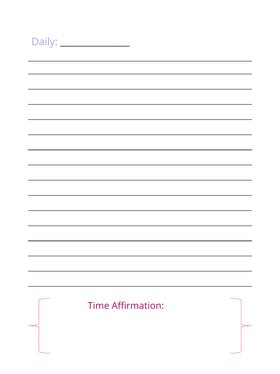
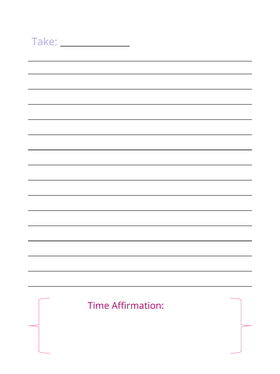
Daily: Daily -> Take (45, 42)
